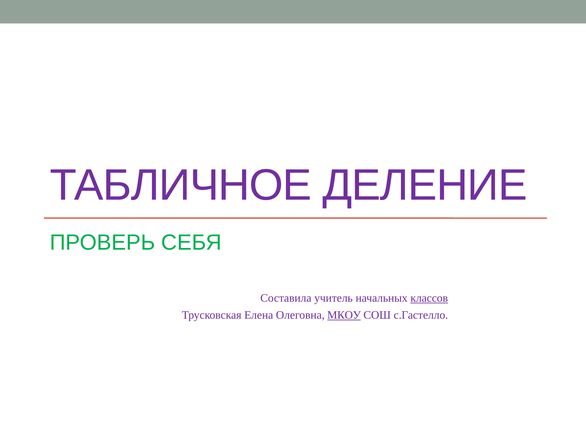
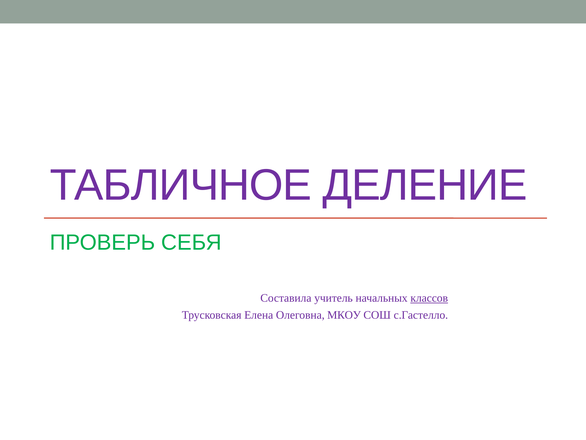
МКОУ underline: present -> none (344, 315)
